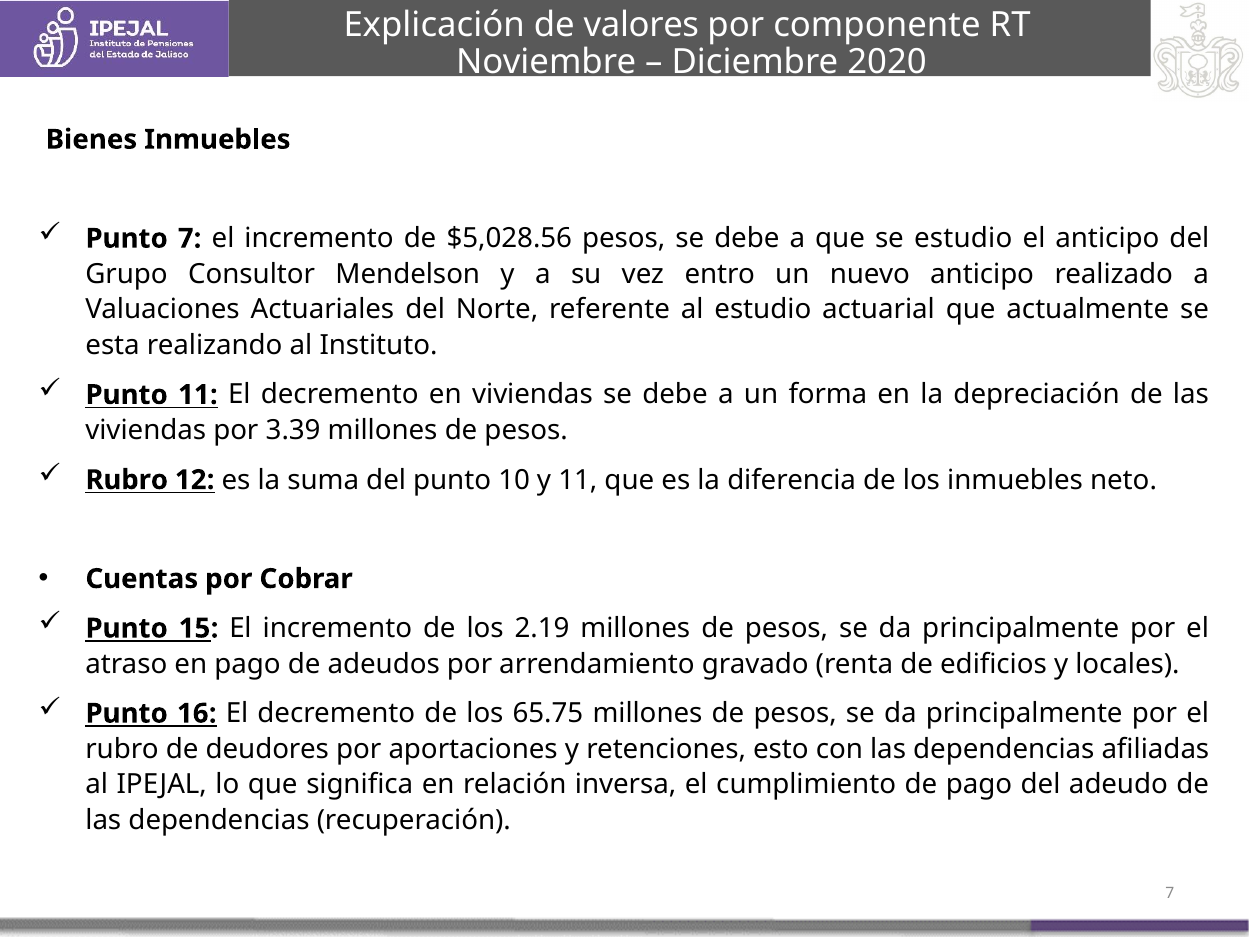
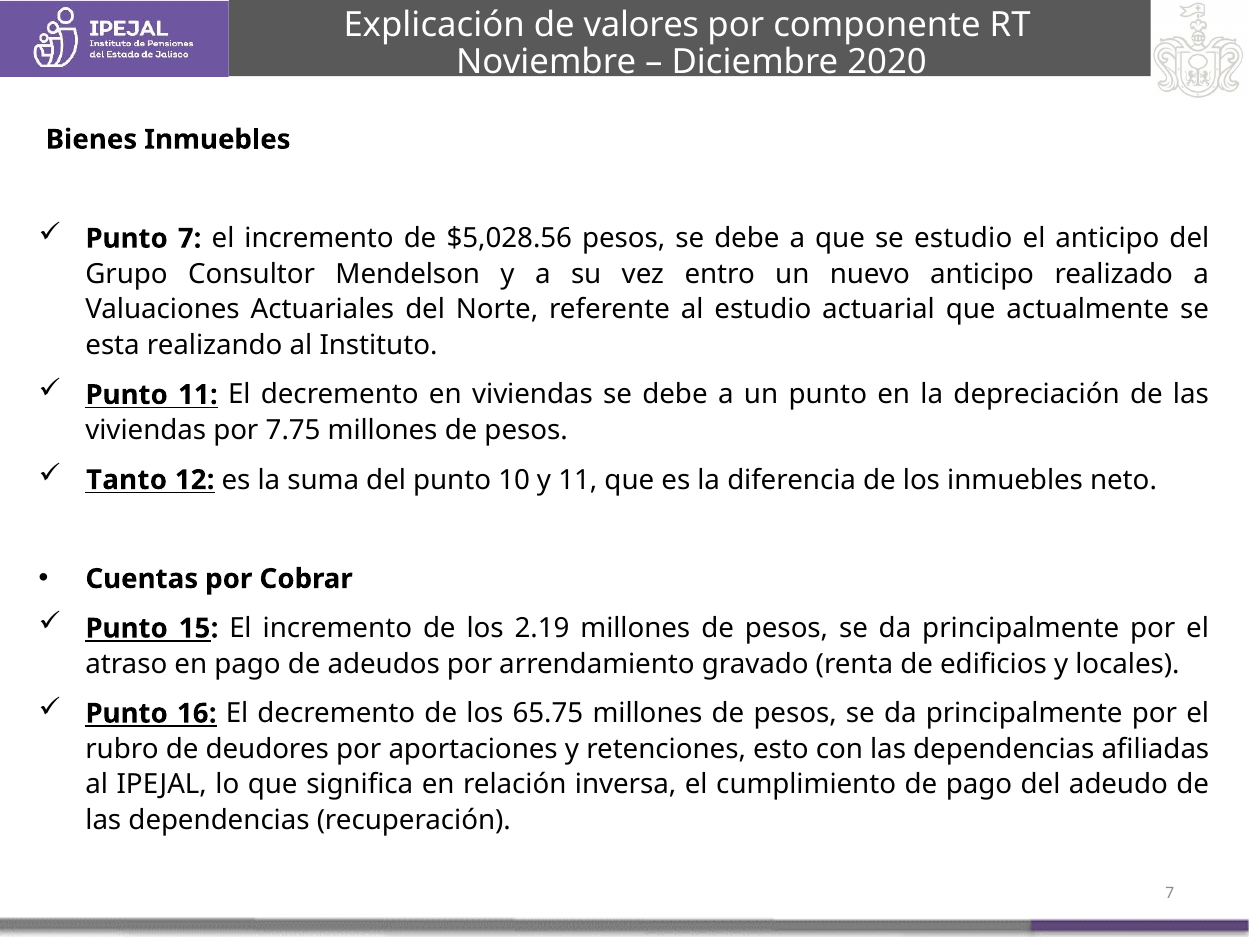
un forma: forma -> punto (828, 395)
3.39: 3.39 -> 7.75 (293, 430)
Rubro: Rubro -> Tanto (127, 480)
